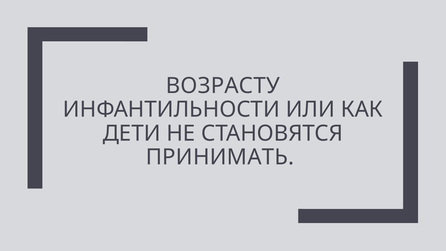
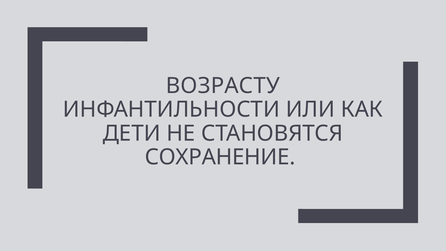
ПРИНИМАТЬ: ПРИНИМАТЬ -> СОХРАНЕНИЕ (220, 157)
